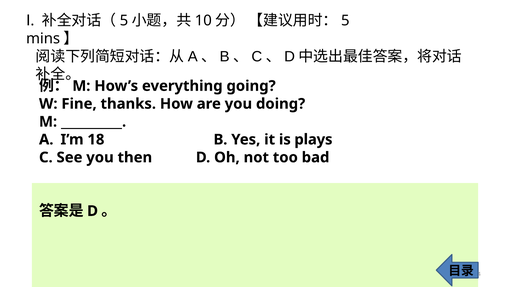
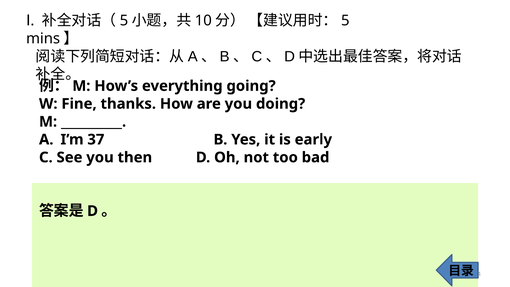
18: 18 -> 37 (96, 139)
plays: plays -> early (313, 139)
